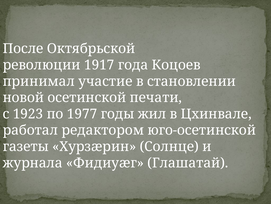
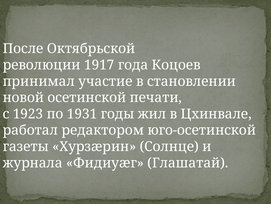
1977: 1977 -> 1931 (82, 114)
